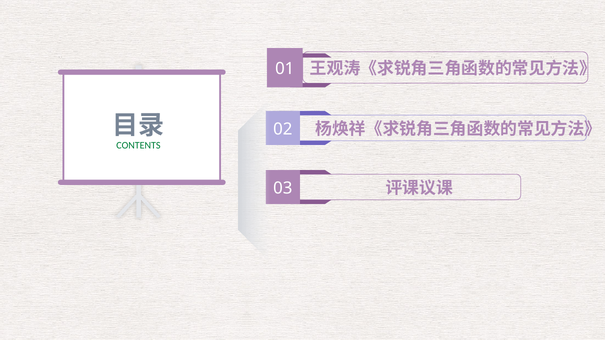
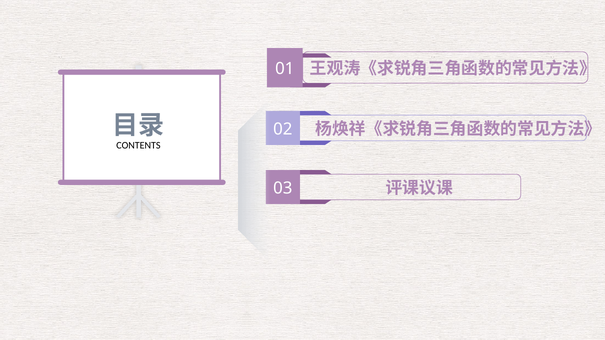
CONTENTS colour: green -> black (138, 145)
